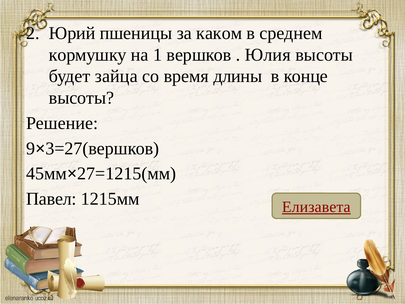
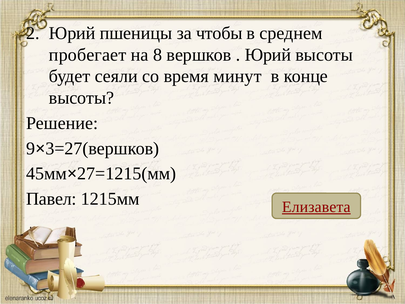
каком: каком -> чтобы (219, 33)
кормушку: кормушку -> пробегает (88, 55)
1: 1 -> 8 (158, 55)
Юлия: Юлия -> Юрий (268, 55)
зайца: зайца -> сеяли (116, 76)
длины: длины -> минут (238, 76)
